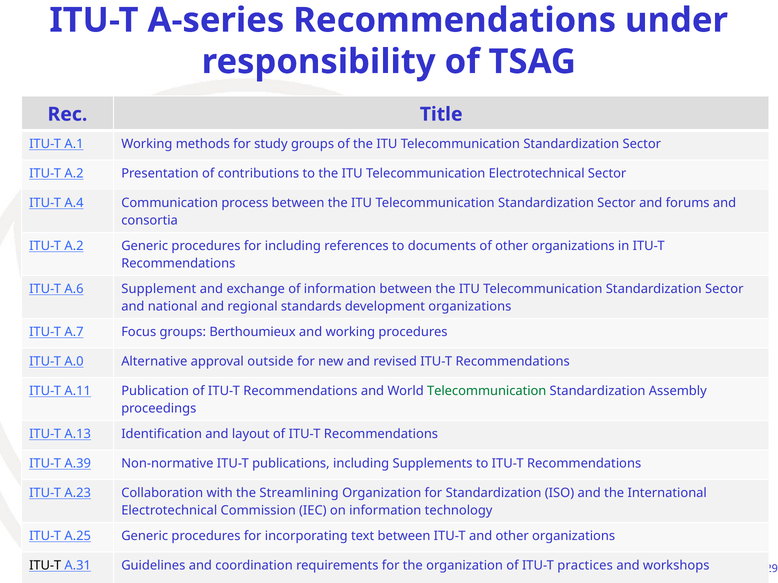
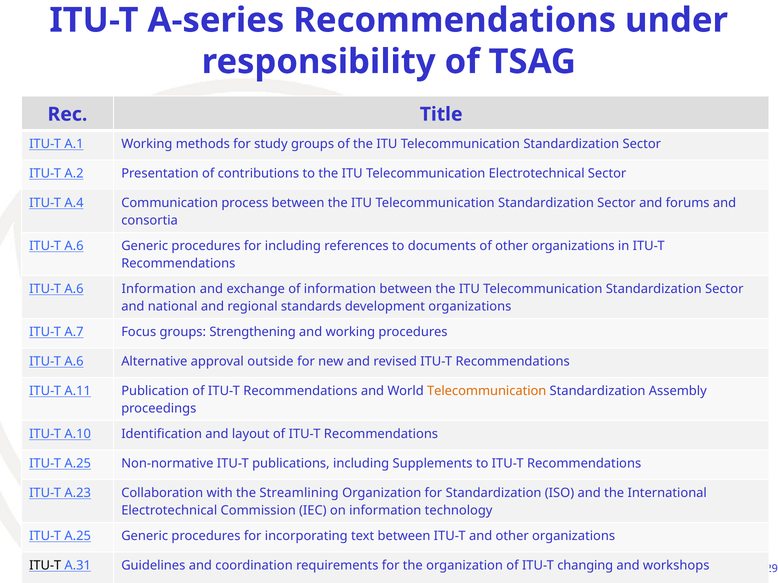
A.2: A.2 -> A.6 (74, 246)
A.6 Supplement: Supplement -> Information (159, 289)
Berthoumieux: Berthoumieux -> Strengthening (253, 332)
A.0: A.0 -> A.6 (74, 362)
Telecommunication colour: green -> orange (487, 391)
A.13: A.13 -> A.10 (78, 434)
A.39: A.39 -> A.25 (78, 464)
practices: practices -> changing (585, 566)
